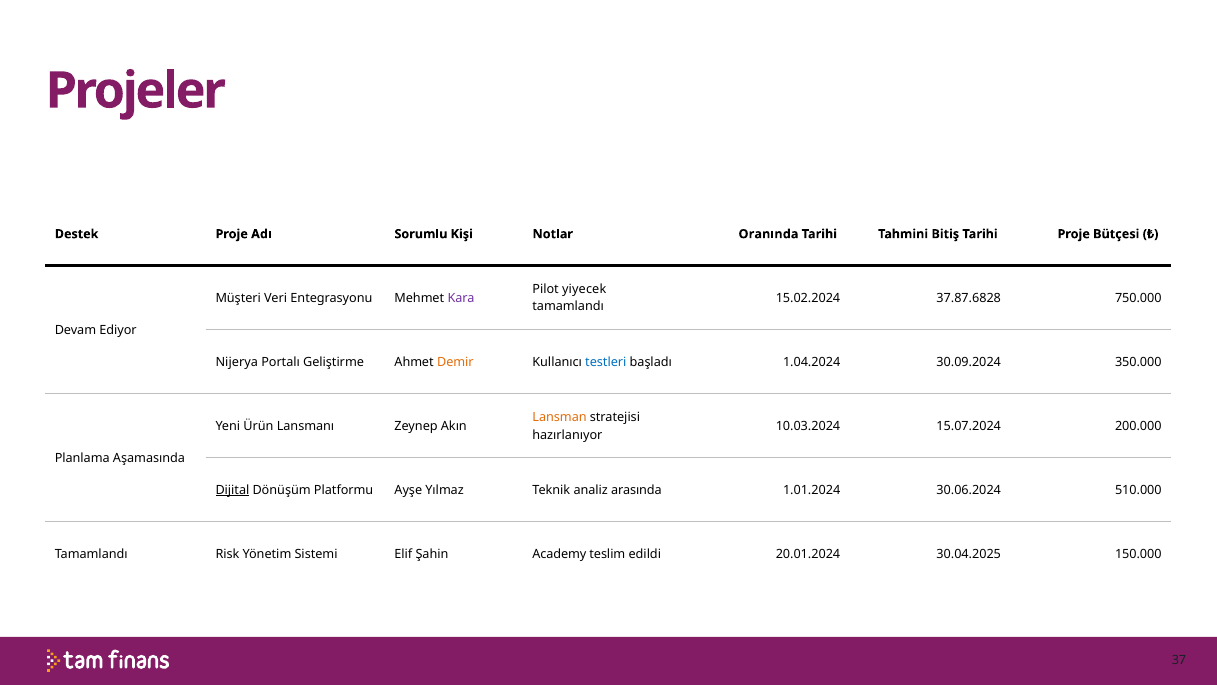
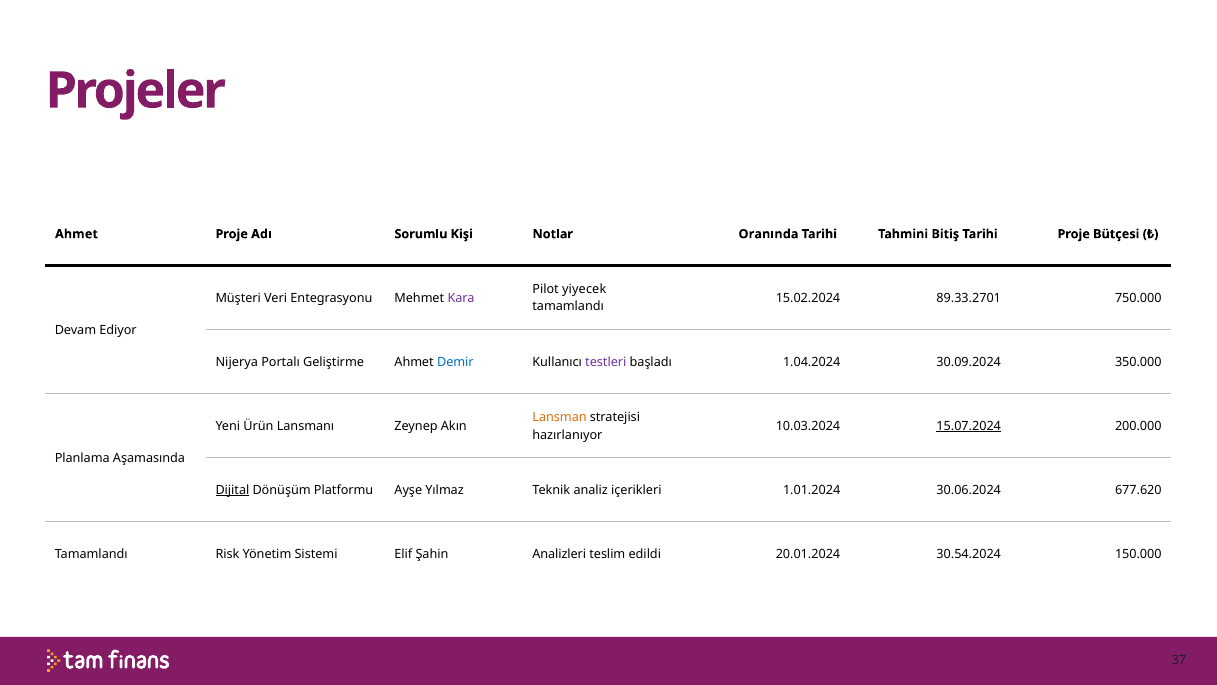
Destek: Destek -> Ahmet (76, 234)
37.87.6828: 37.87.6828 -> 89.33.2701 (969, 298)
Demir colour: orange -> blue (455, 362)
testleri colour: blue -> purple (606, 362)
15.07.2024 underline: none -> present (969, 426)
arasında: arasında -> içerikleri (636, 490)
510.000: 510.000 -> 677.620 (1138, 490)
Academy: Academy -> Analizleri (559, 554)
30.04.2025: 30.04.2025 -> 30.54.2024 (969, 554)
